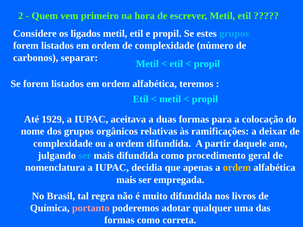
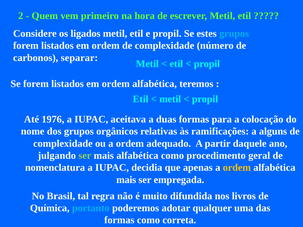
1929: 1929 -> 1976 (53, 119)
deixar: deixar -> alguns (273, 131)
ordem difundida: difundida -> adequado (169, 144)
ser colour: light blue -> light green (85, 156)
mais difundida: difundida -> alfabética (137, 156)
portanto colour: pink -> light blue (91, 208)
